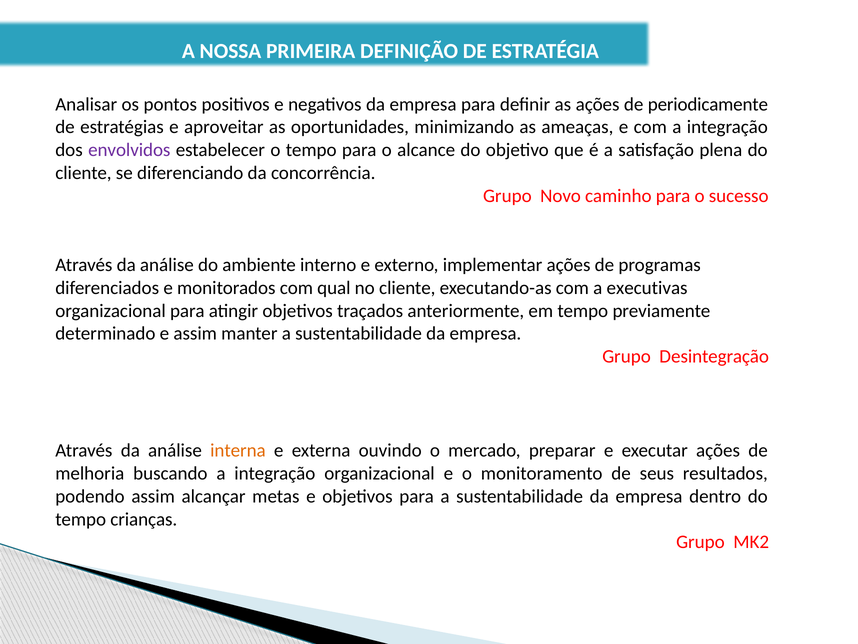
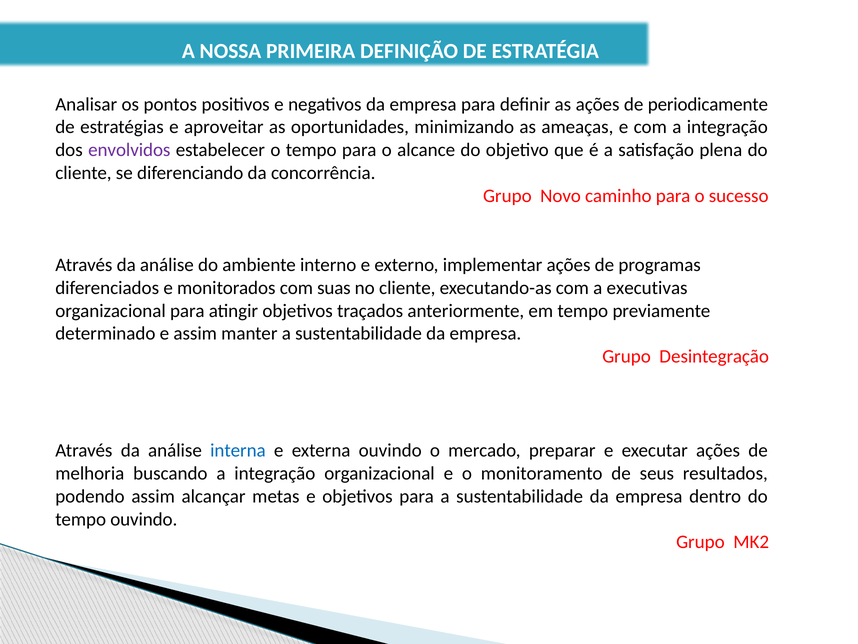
qual: qual -> suas (334, 288)
interna colour: orange -> blue (238, 450)
tempo crianças: crianças -> ouvindo (144, 519)
